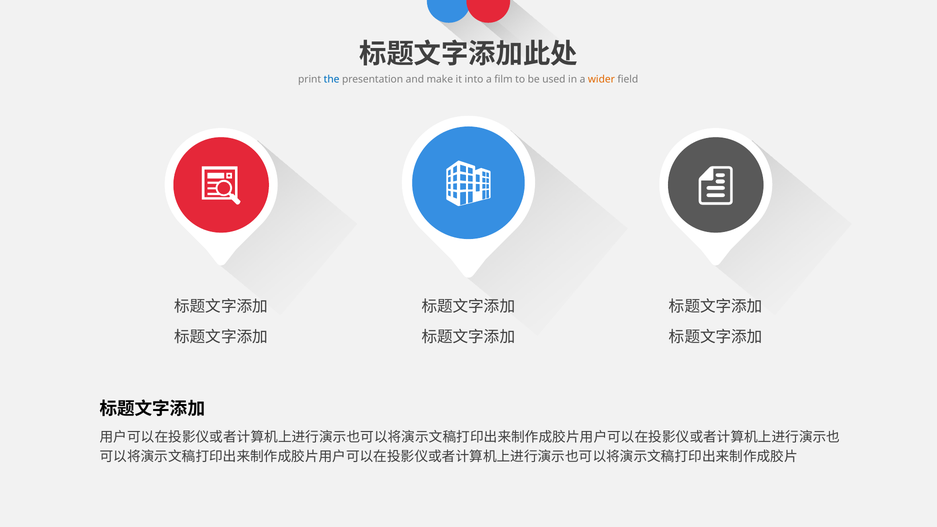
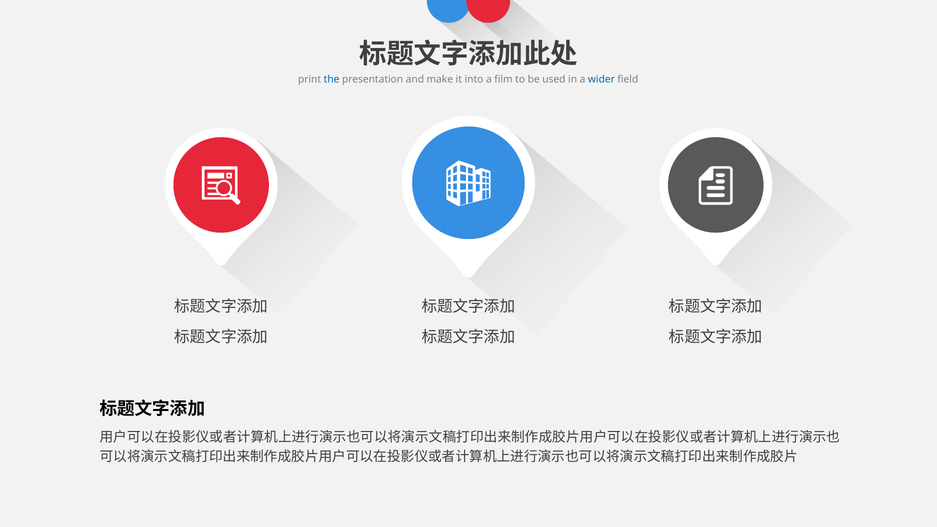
wider colour: orange -> blue (601, 80)
